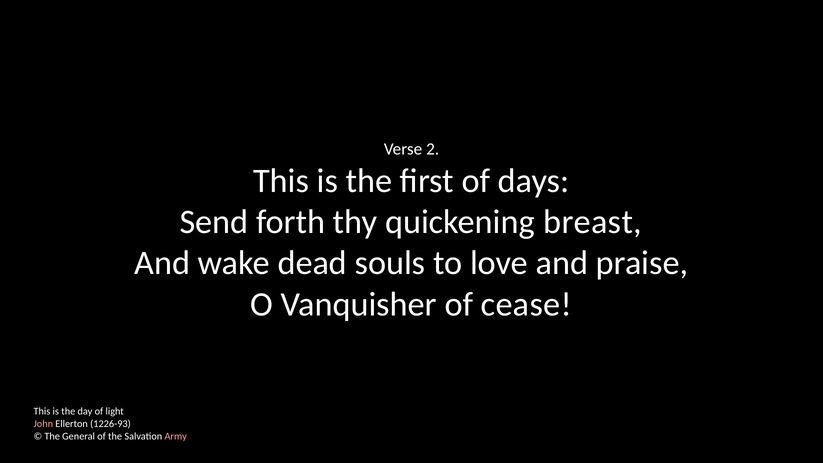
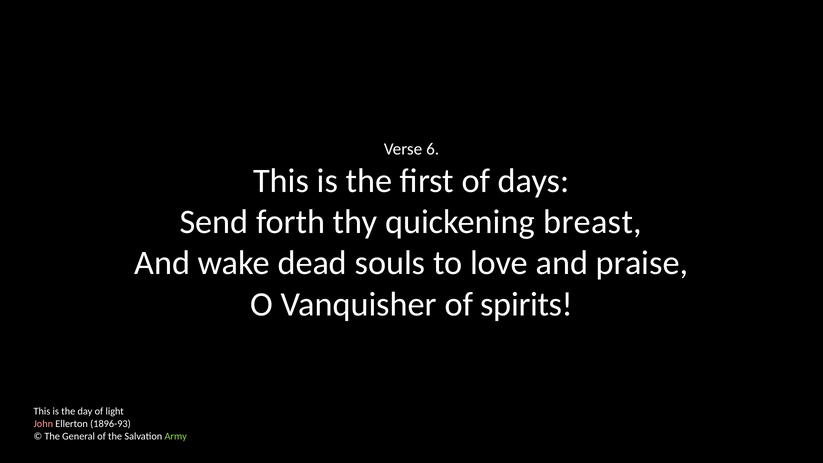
2: 2 -> 6 (433, 149)
cease: cease -> spirits (527, 304)
1226-93: 1226-93 -> 1896-93 (111, 424)
Army colour: pink -> light green (176, 436)
